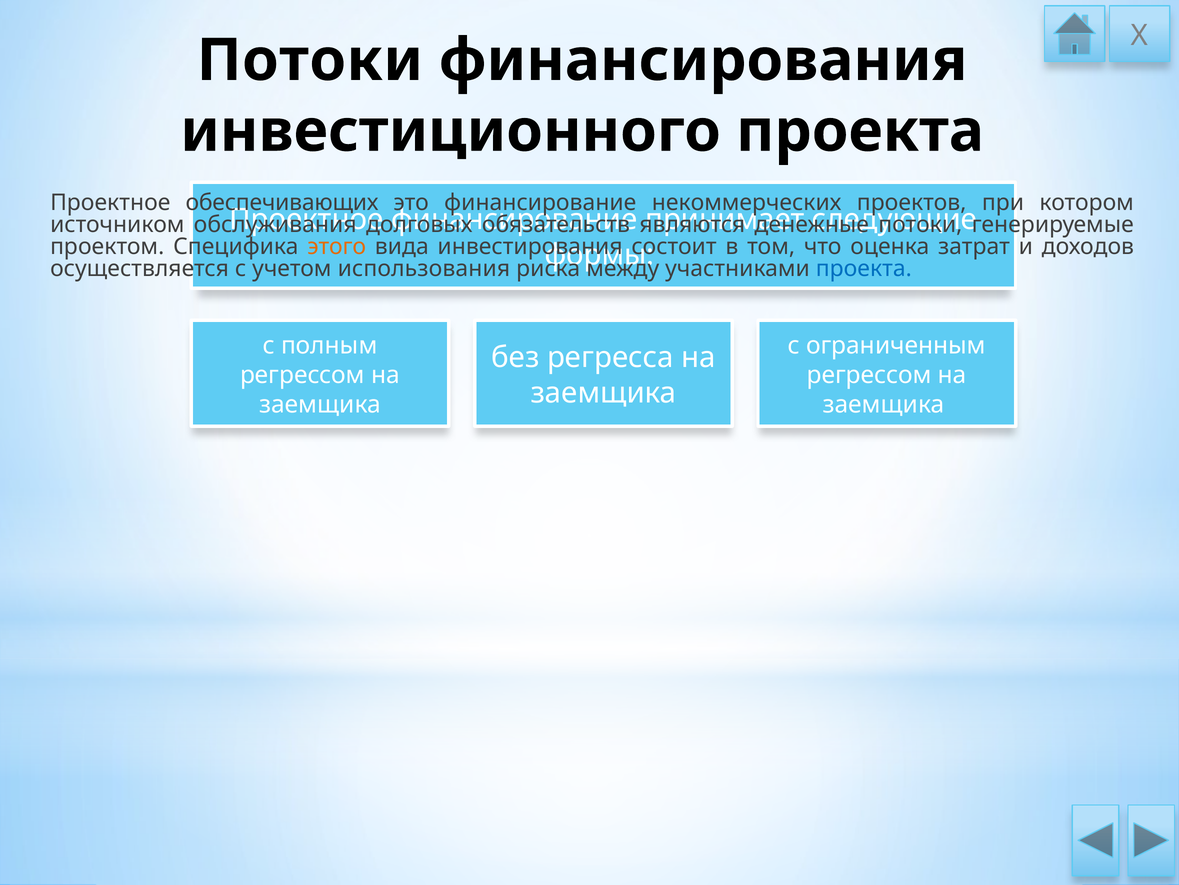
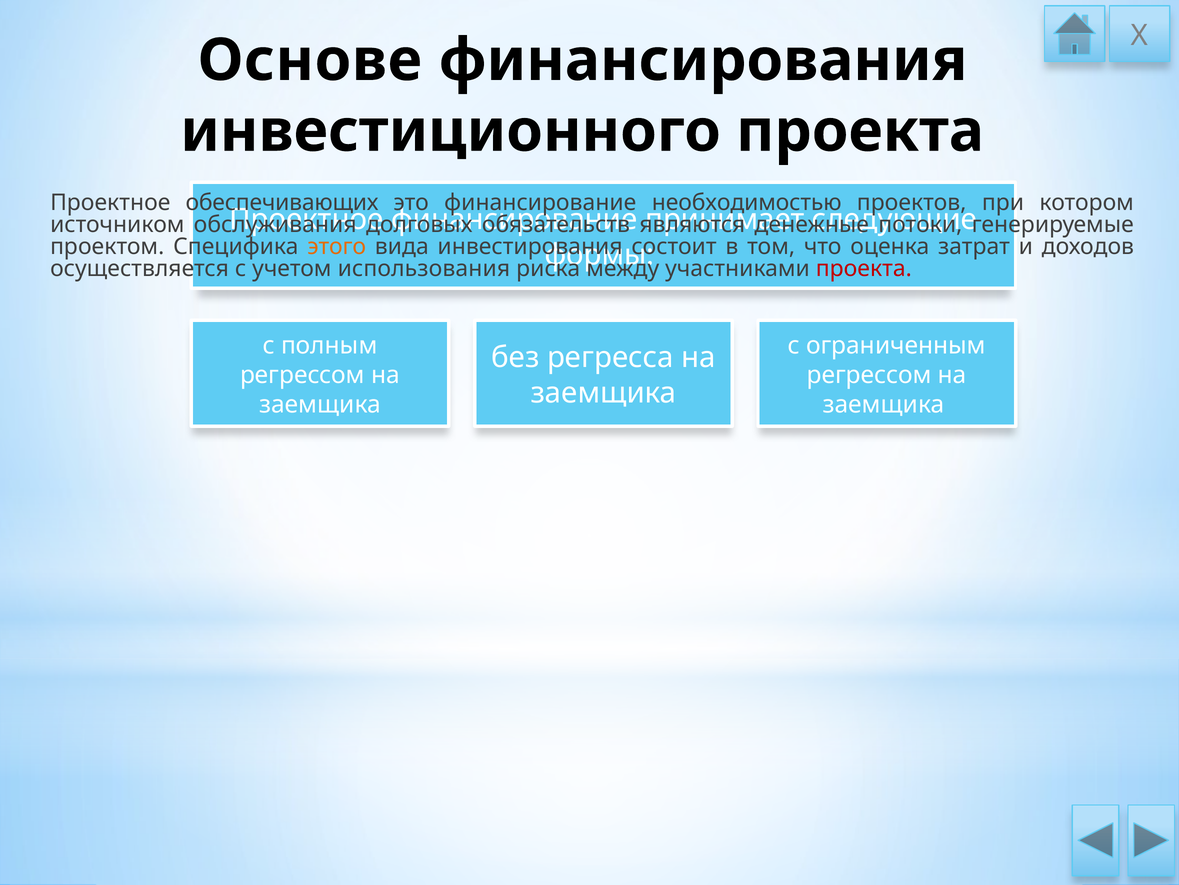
Потоки: Потоки -> Основе (310, 60)
некоммерческих: некоммерческих -> необходимостью (747, 202)
проекта colour: blue -> red (864, 268)
